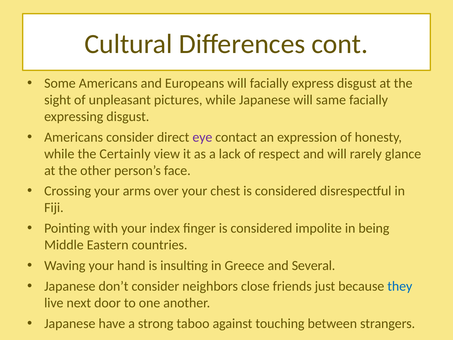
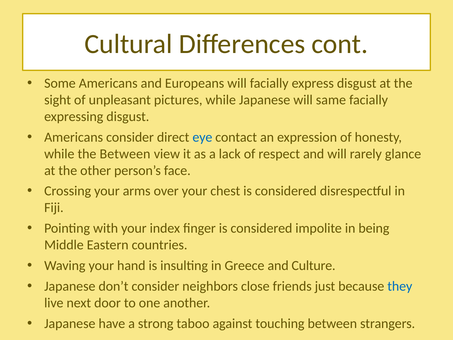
eye colour: purple -> blue (202, 137)
the Certainly: Certainly -> Between (125, 154)
Several: Several -> Culture (314, 265)
